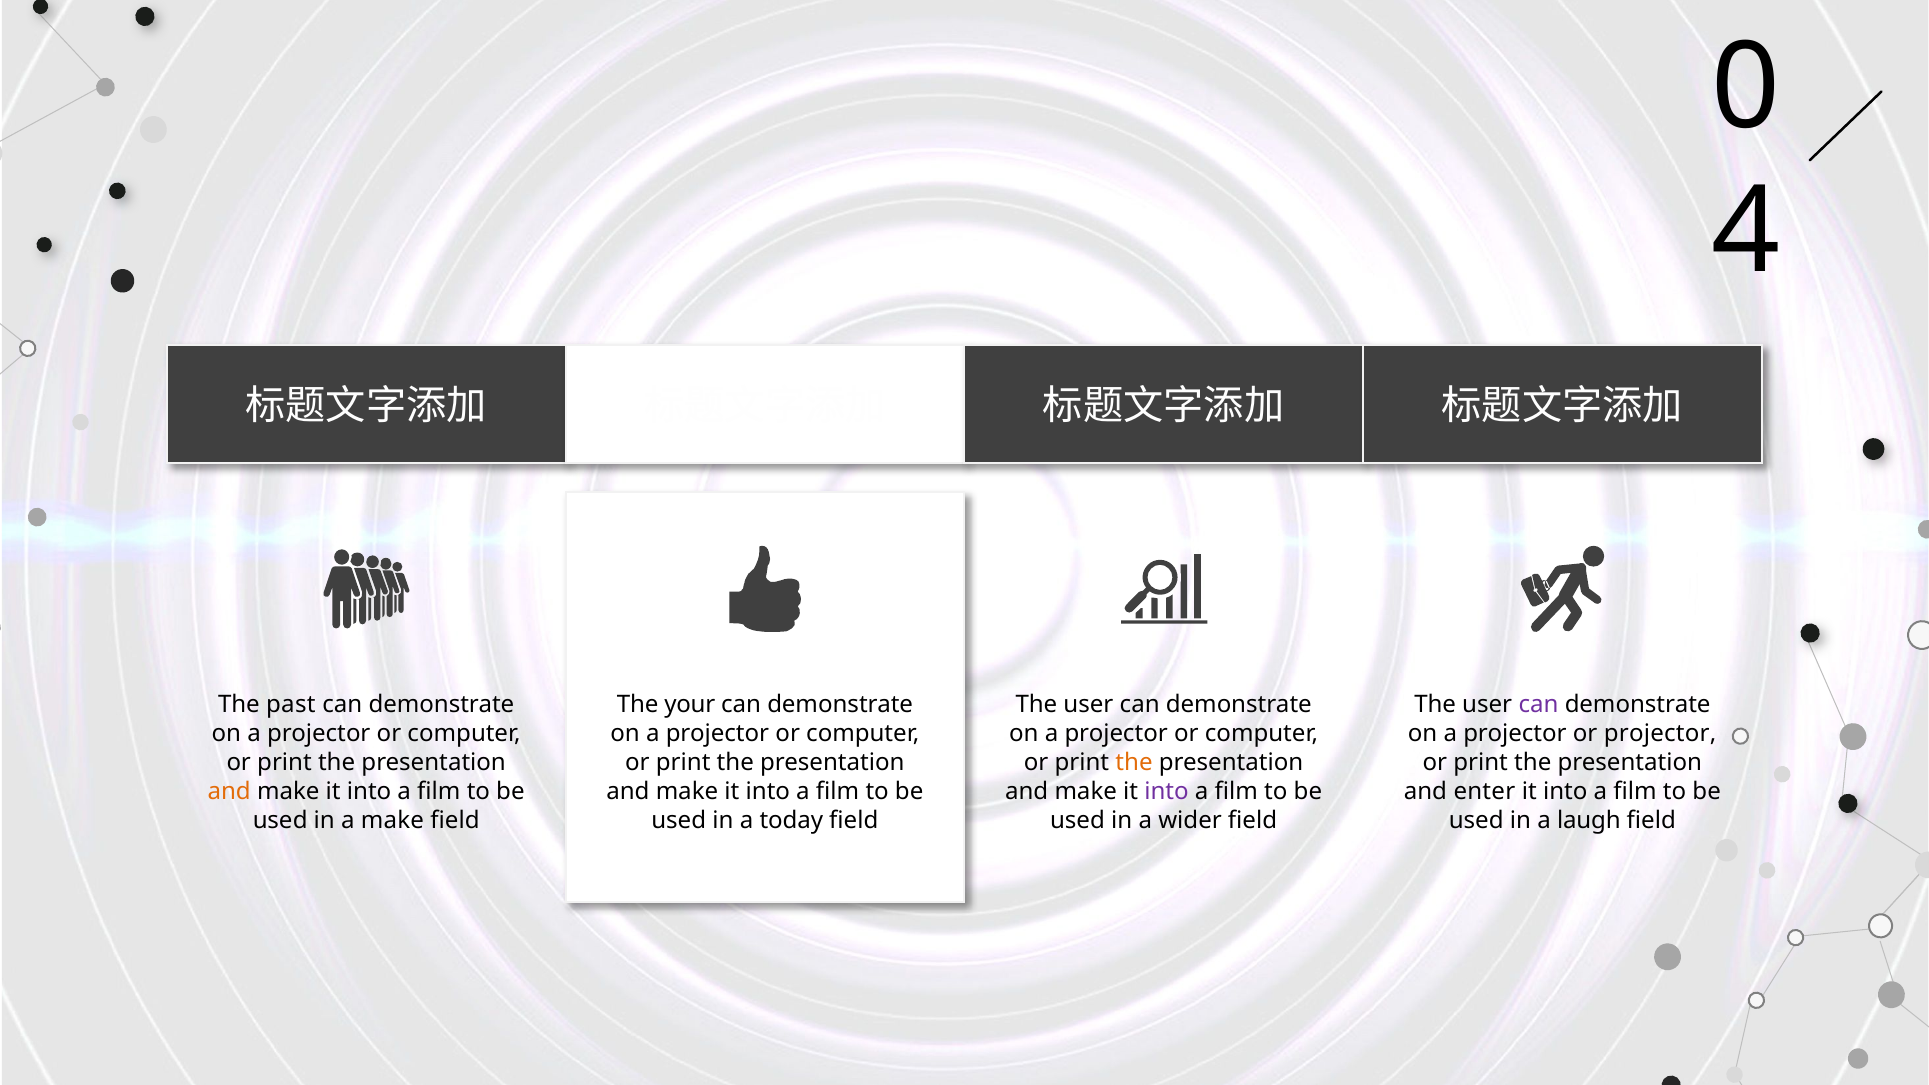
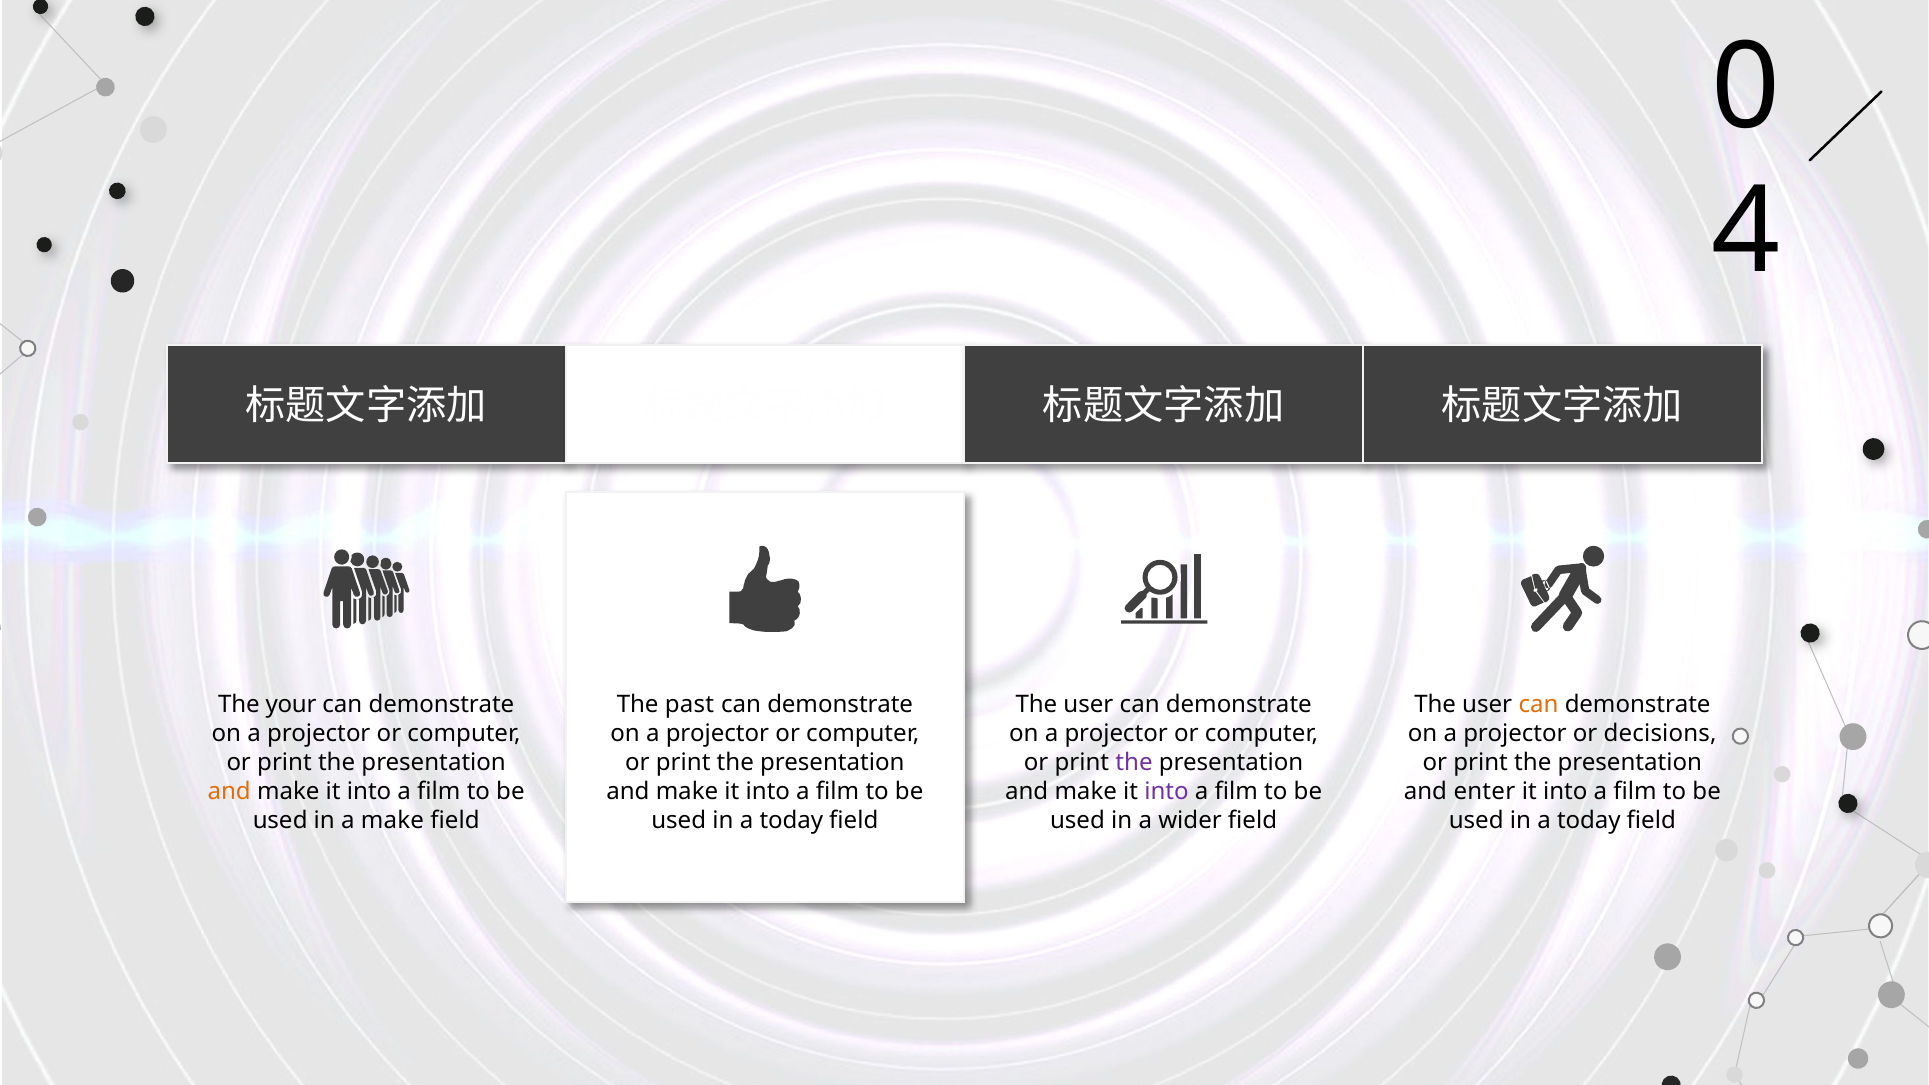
past: past -> your (291, 705)
your: your -> past (690, 705)
can colour: purple -> orange (1538, 705)
or projector: projector -> decisions (1660, 734)
the colour: orange -> purple (1134, 763)
laugh: laugh -> today (1589, 820)
